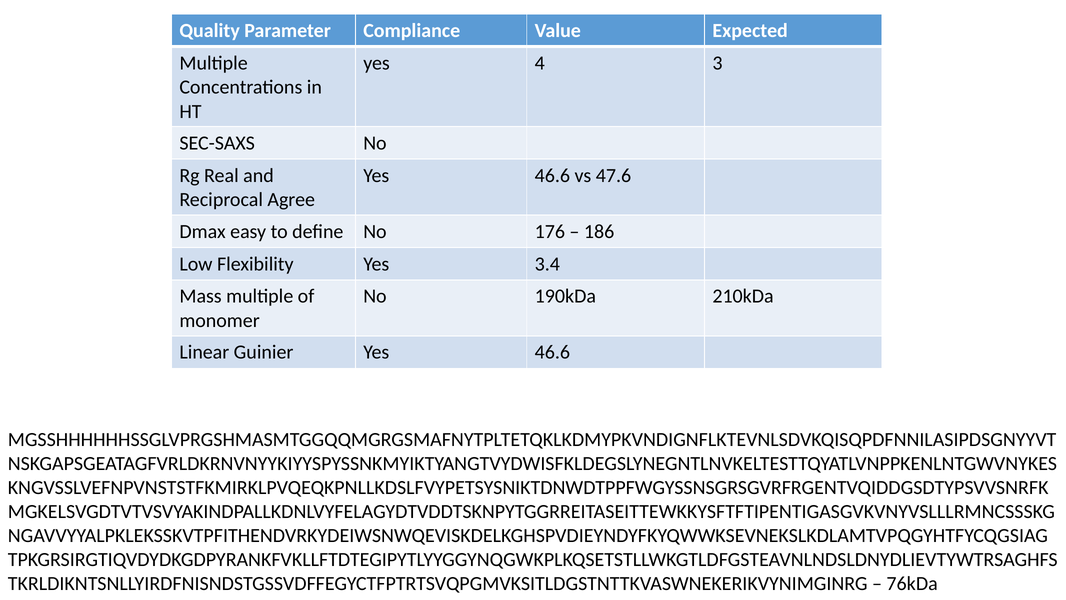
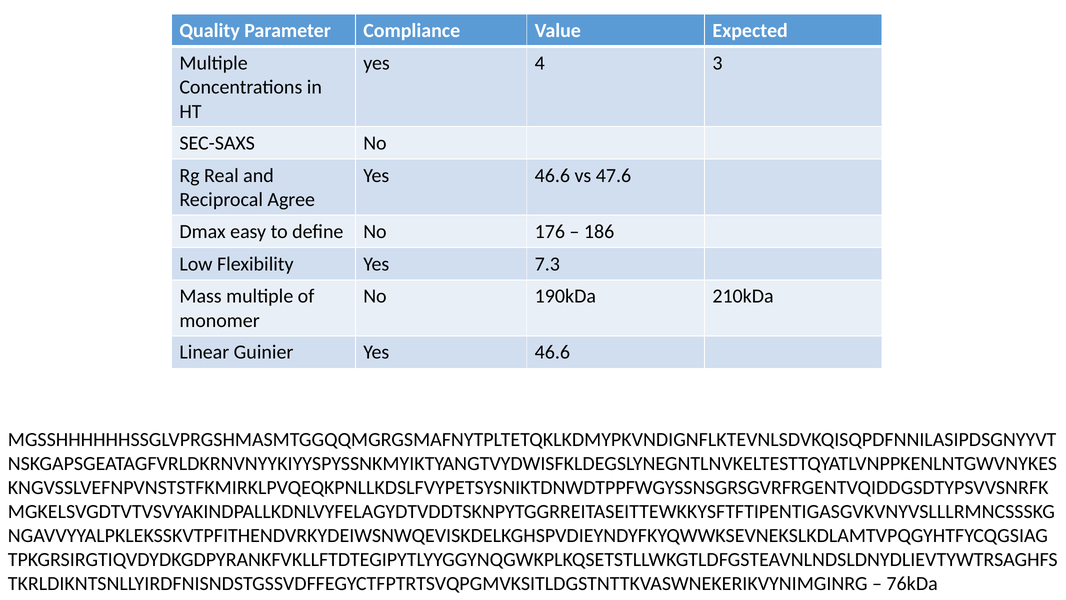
3.4: 3.4 -> 7.3 (547, 264)
